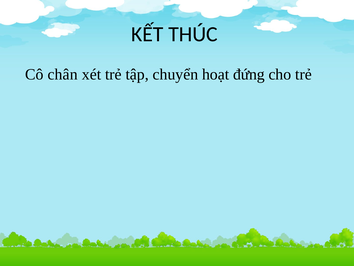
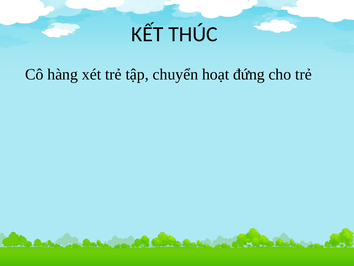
chân: chân -> hàng (63, 74)
